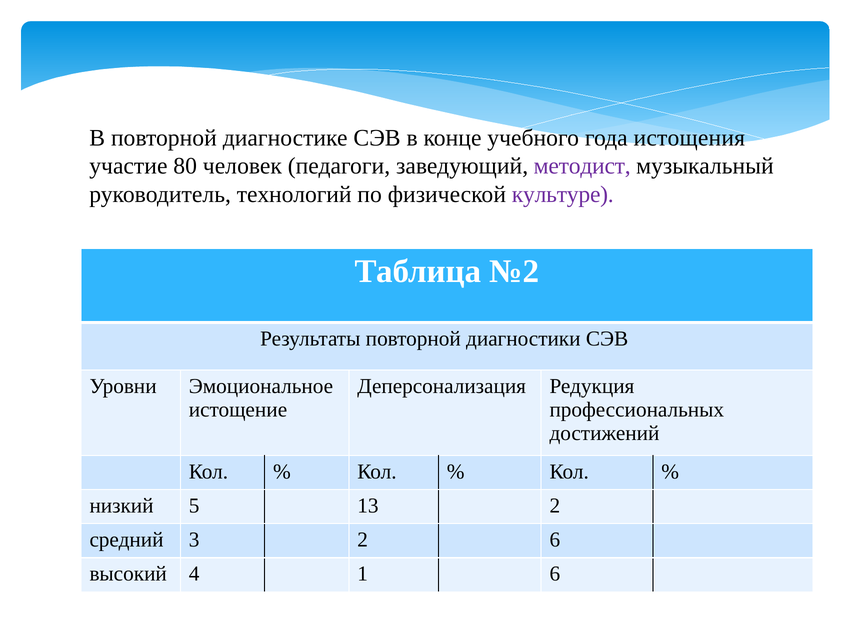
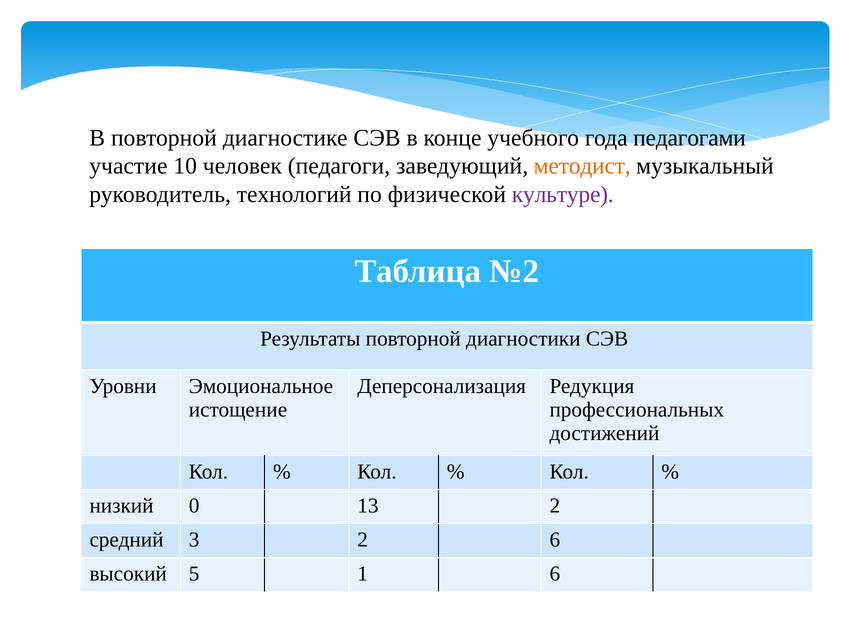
истощения: истощения -> педагогами (690, 138)
80: 80 -> 10 (185, 166)
методист colour: purple -> orange (582, 166)
5: 5 -> 0 (194, 506)
4: 4 -> 5 (194, 574)
